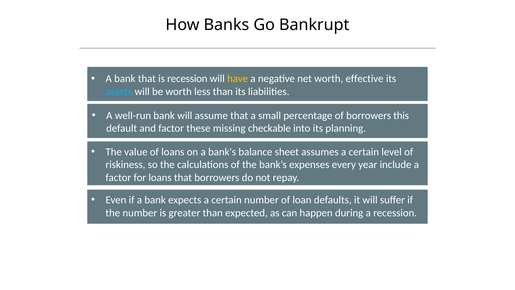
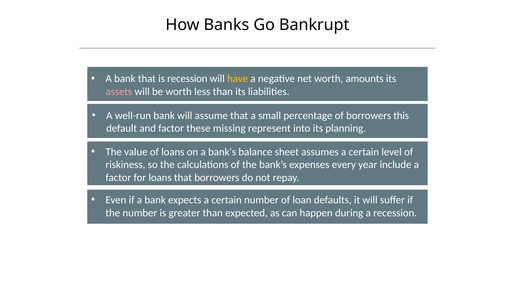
effective: effective -> amounts (365, 79)
assets colour: light blue -> pink (119, 92)
checkable: checkable -> represent (269, 128)
